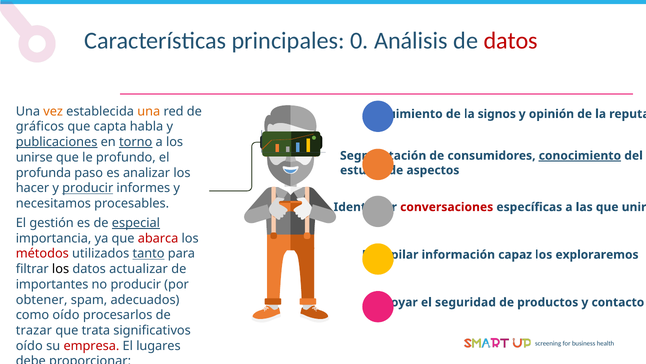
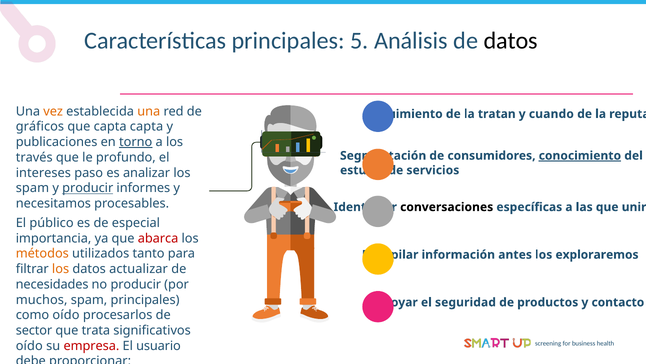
0: 0 -> 5 (359, 41)
datos colour: red -> black (511, 41)
signos: signos -> tratan (497, 114)
opinión: opinión -> cuando (551, 114)
capta habla: habla -> capta (146, 127)
publicaciones underline: present -> none (57, 142)
unirse: unirse -> través (34, 157)
aspectos: aspectos -> servicios (433, 170)
profunda: profunda -> intereses (43, 173)
hacer: hacer -> spam (32, 188)
conversaciones colour: red -> black (447, 207)
gestión: gestión -> público (51, 223)
especial underline: present -> none (136, 223)
métodos colour: red -> orange (42, 253)
tanto underline: present -> none (149, 253)
capaz: capaz -> antes (515, 254)
los colour: black -> orange (61, 269)
importantes: importantes -> necesidades (52, 284)
obtener: obtener -> muchos (42, 299)
spam adecuados: adecuados -> principales (145, 299)
trazar: trazar -> sector (34, 330)
lugares: lugares -> usuario (158, 345)
